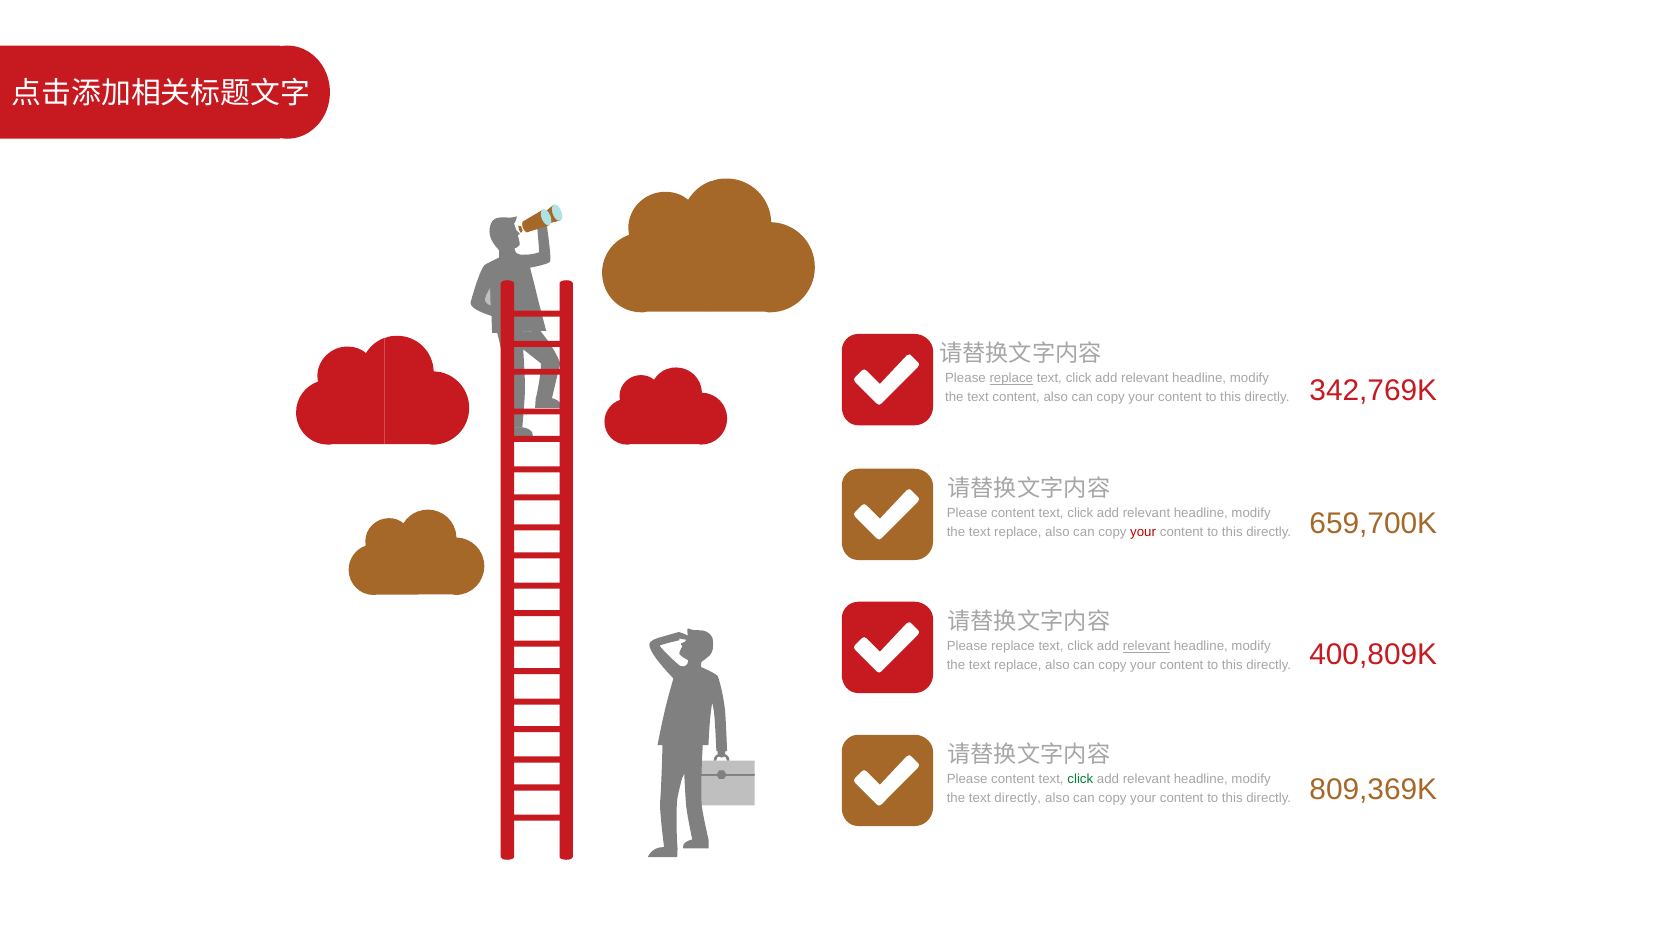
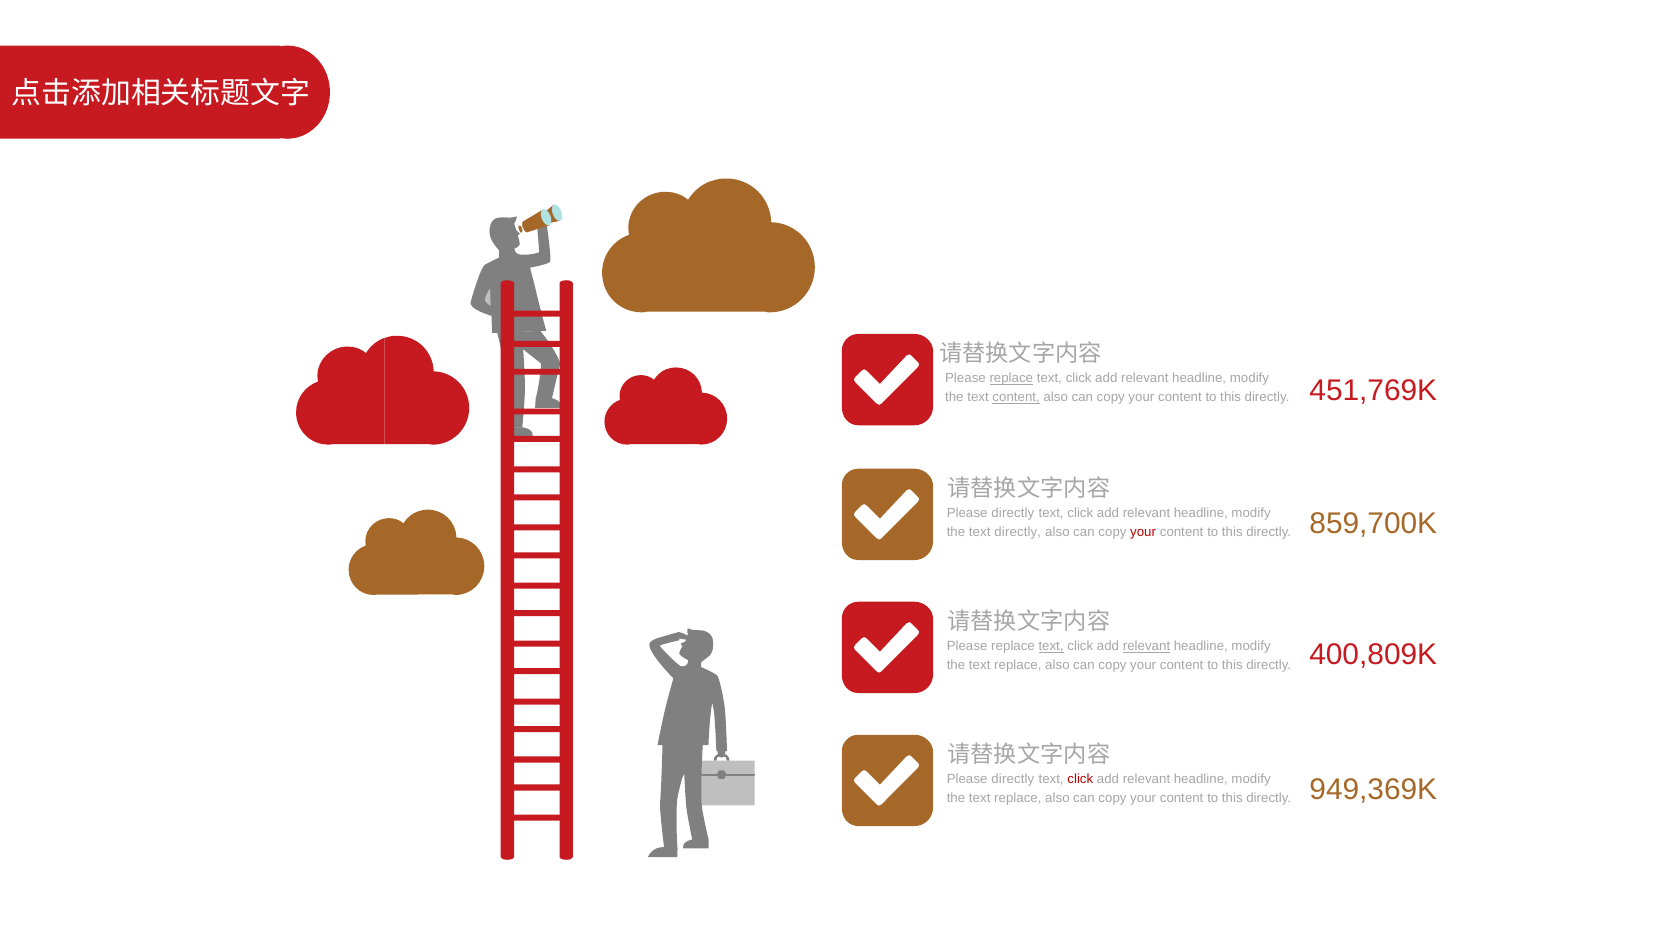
content underline: none -> present (1016, 397)
342,769K: 342,769K -> 451,769K (1373, 390)
content: content -> directly (1013, 513)
659,700K: 659,700K -> 859,700K (1373, 523)
replace: replace -> directly (1018, 532)
text underline: none -> present (1051, 646)
content: content -> directly (1013, 779)
click colour: green -> red (1080, 779)
809,369K: 809,369K -> 949,369K (1373, 789)
directly: directly -> replace (1018, 798)
